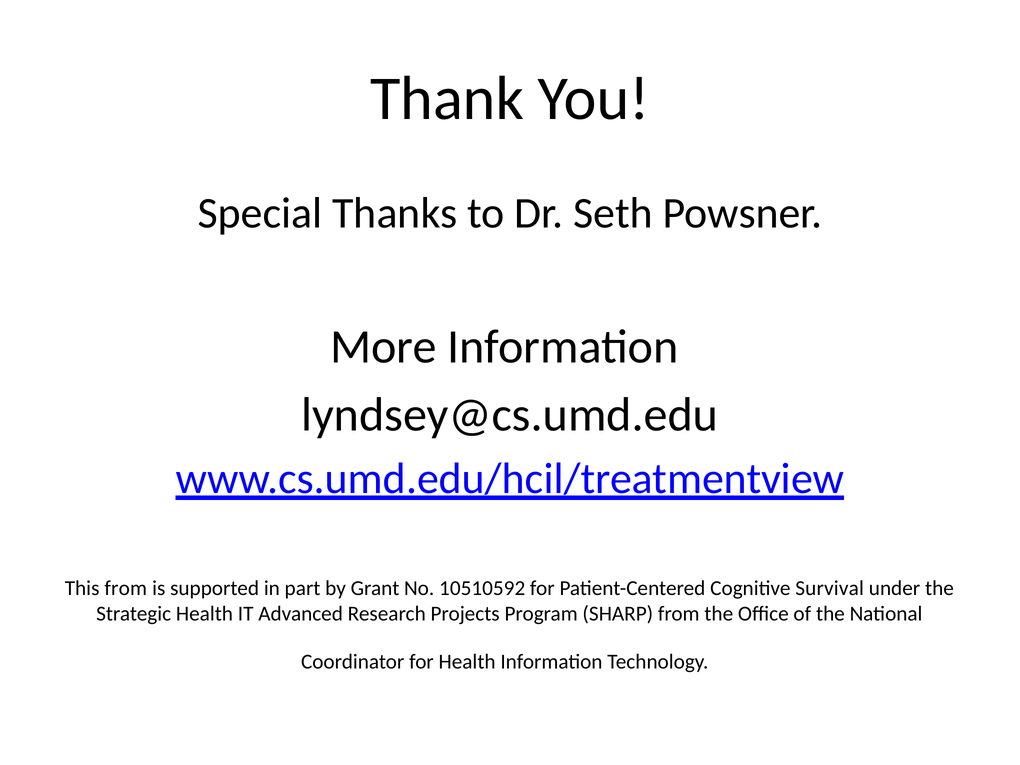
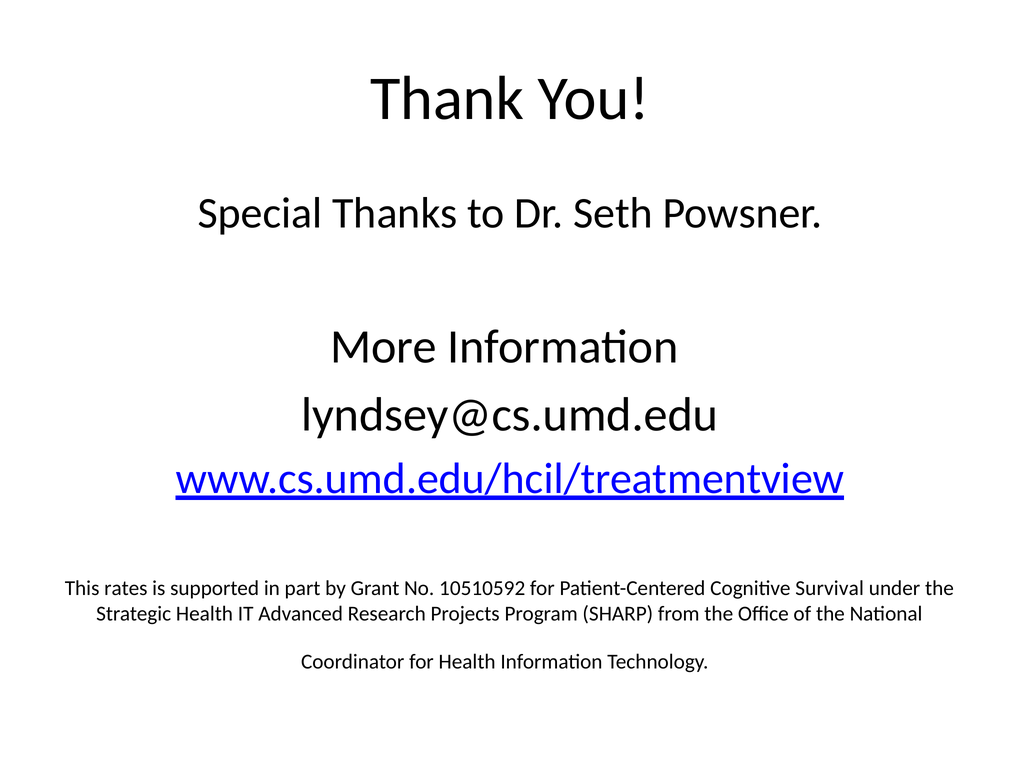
This from: from -> rates (126, 588)
